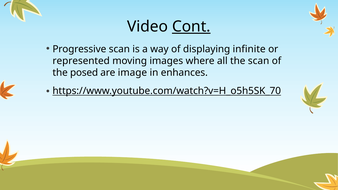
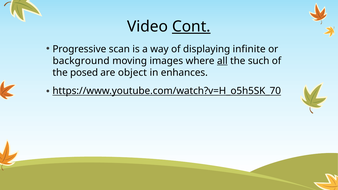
represented: represented -> background (81, 61)
all underline: none -> present (222, 61)
the scan: scan -> such (259, 61)
image: image -> object (132, 73)
